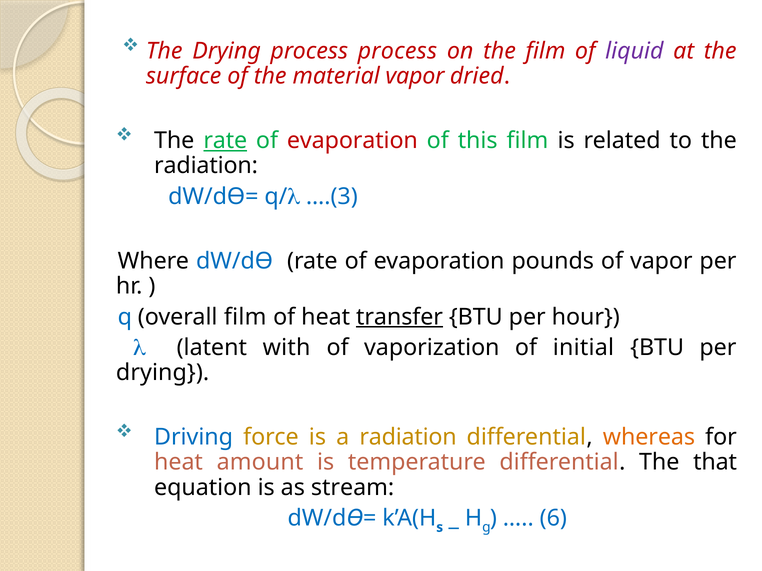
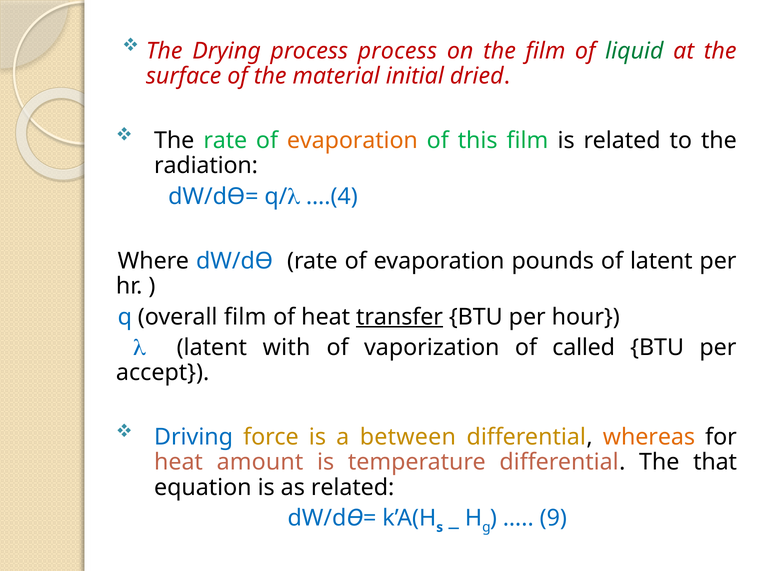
liquid colour: purple -> green (634, 51)
material vapor: vapor -> initial (415, 76)
rate underline: present -> none (225, 141)
evaporation colour: red -> orange (352, 141)
….(3: ….(3 -> ….(4 (332, 197)
of vapor: vapor -> latent (661, 261)
initial: initial -> called (584, 348)
drying: drying -> accept (163, 373)
a radiation: radiation -> between (408, 438)
as stream: stream -> related (353, 488)
6: 6 -> 9 (553, 519)
